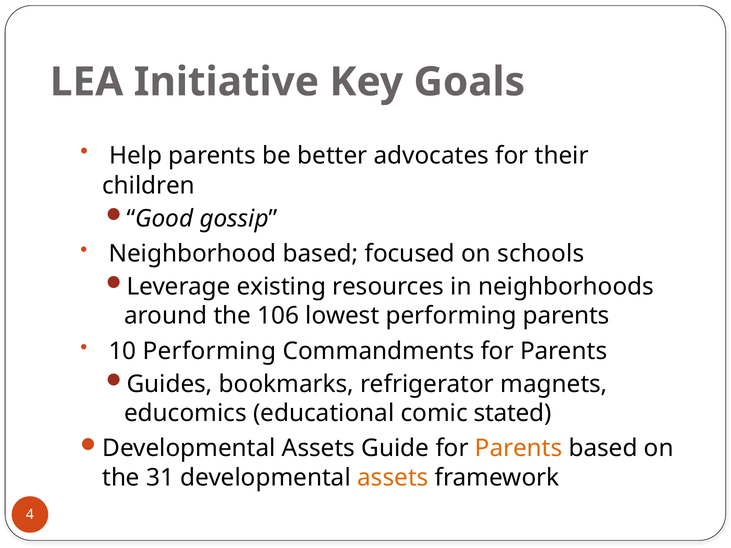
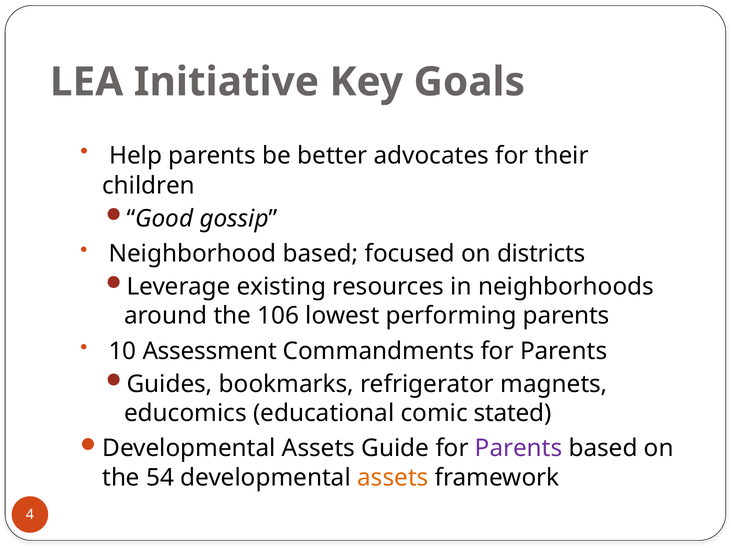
schools: schools -> districts (541, 254)
10 Performing: Performing -> Assessment (210, 351)
Parents colour: orange -> purple (519, 449)
31: 31 -> 54 (160, 478)
